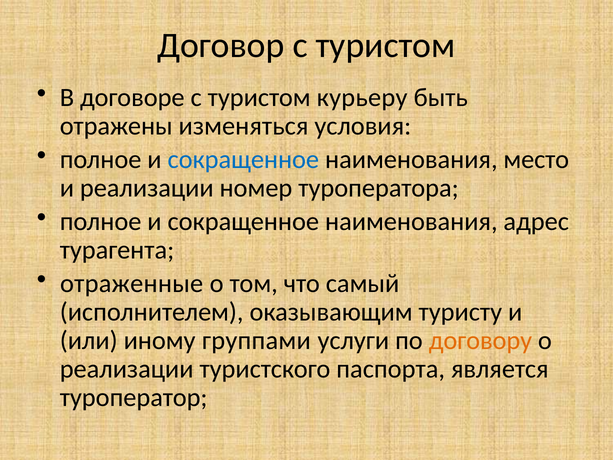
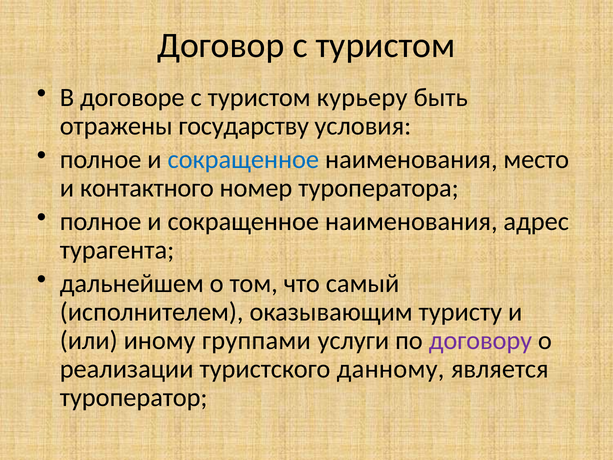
изменяться: изменяться -> государству (244, 126)
и реализации: реализации -> контактного (147, 188)
отраженные: отраженные -> дальнейшем (132, 283)
договору colour: orange -> purple (480, 340)
паспорта: паспорта -> данному (391, 369)
